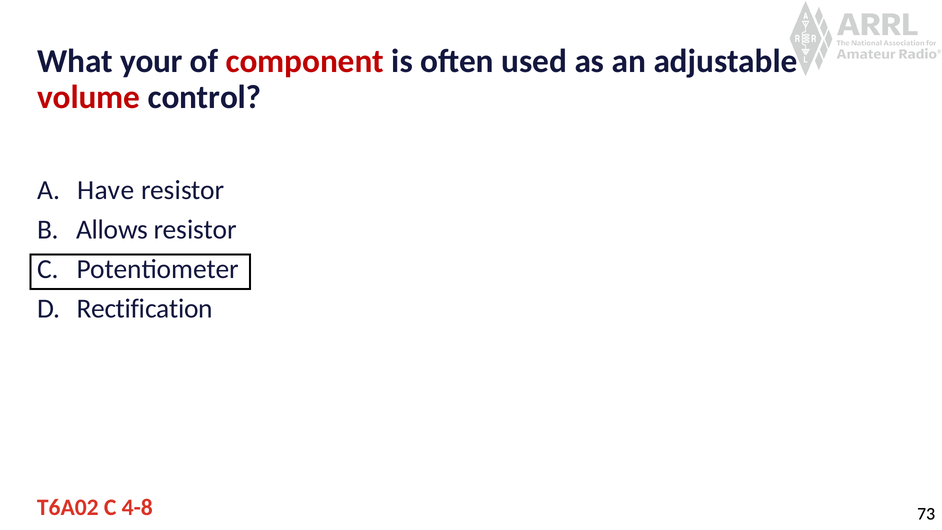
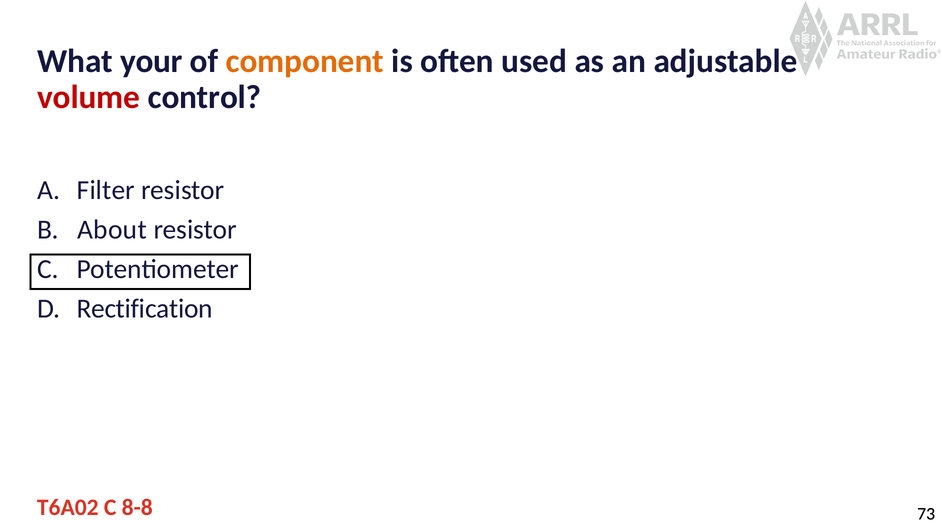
component colour: red -> orange (305, 61)
Have: Have -> Filter (106, 190)
Allows: Allows -> About (112, 230)
4-8: 4-8 -> 8-8 (137, 507)
